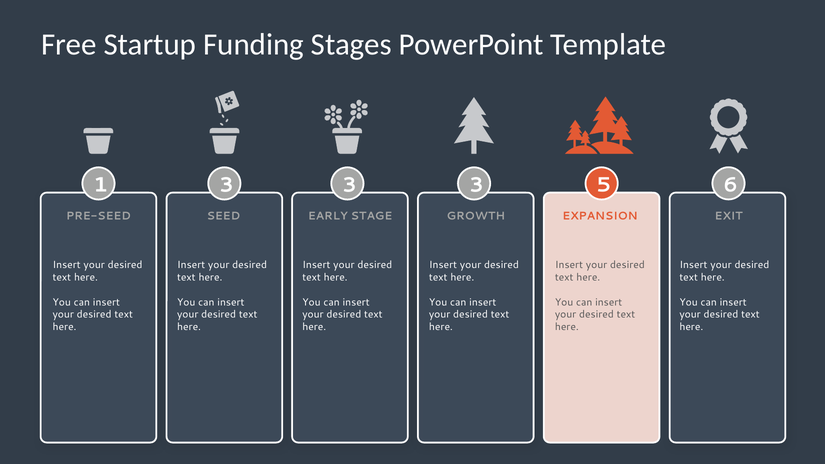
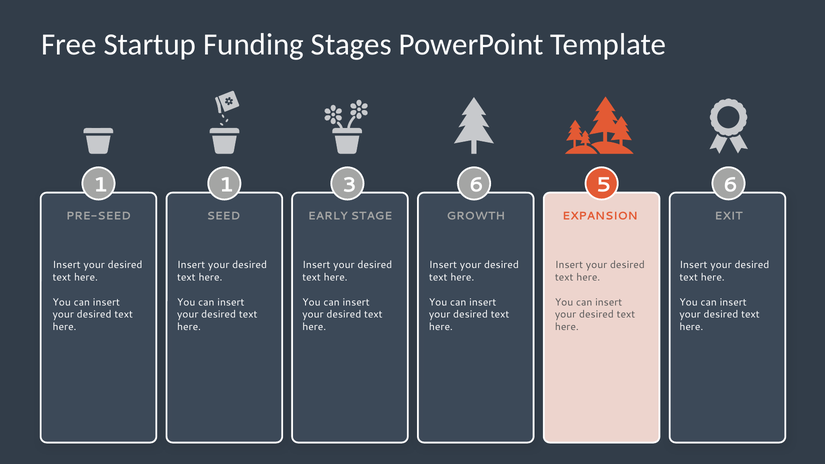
1 3: 3 -> 1 (226, 185)
3: 3 -> 6 (476, 185)
